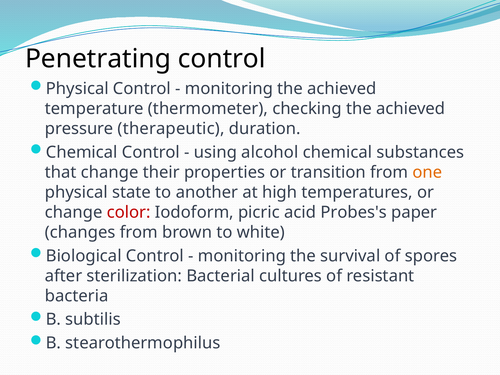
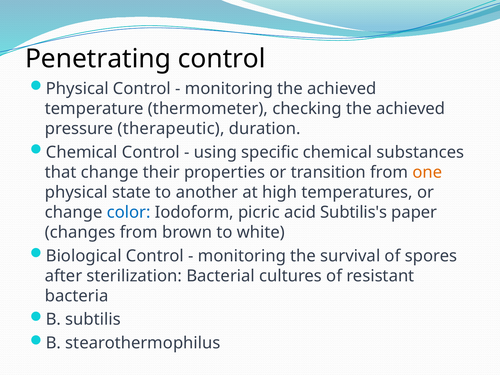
alcohol: alcohol -> specific (270, 152)
color colour: red -> blue (129, 212)
Probes's: Probes's -> Subtilis's (354, 212)
